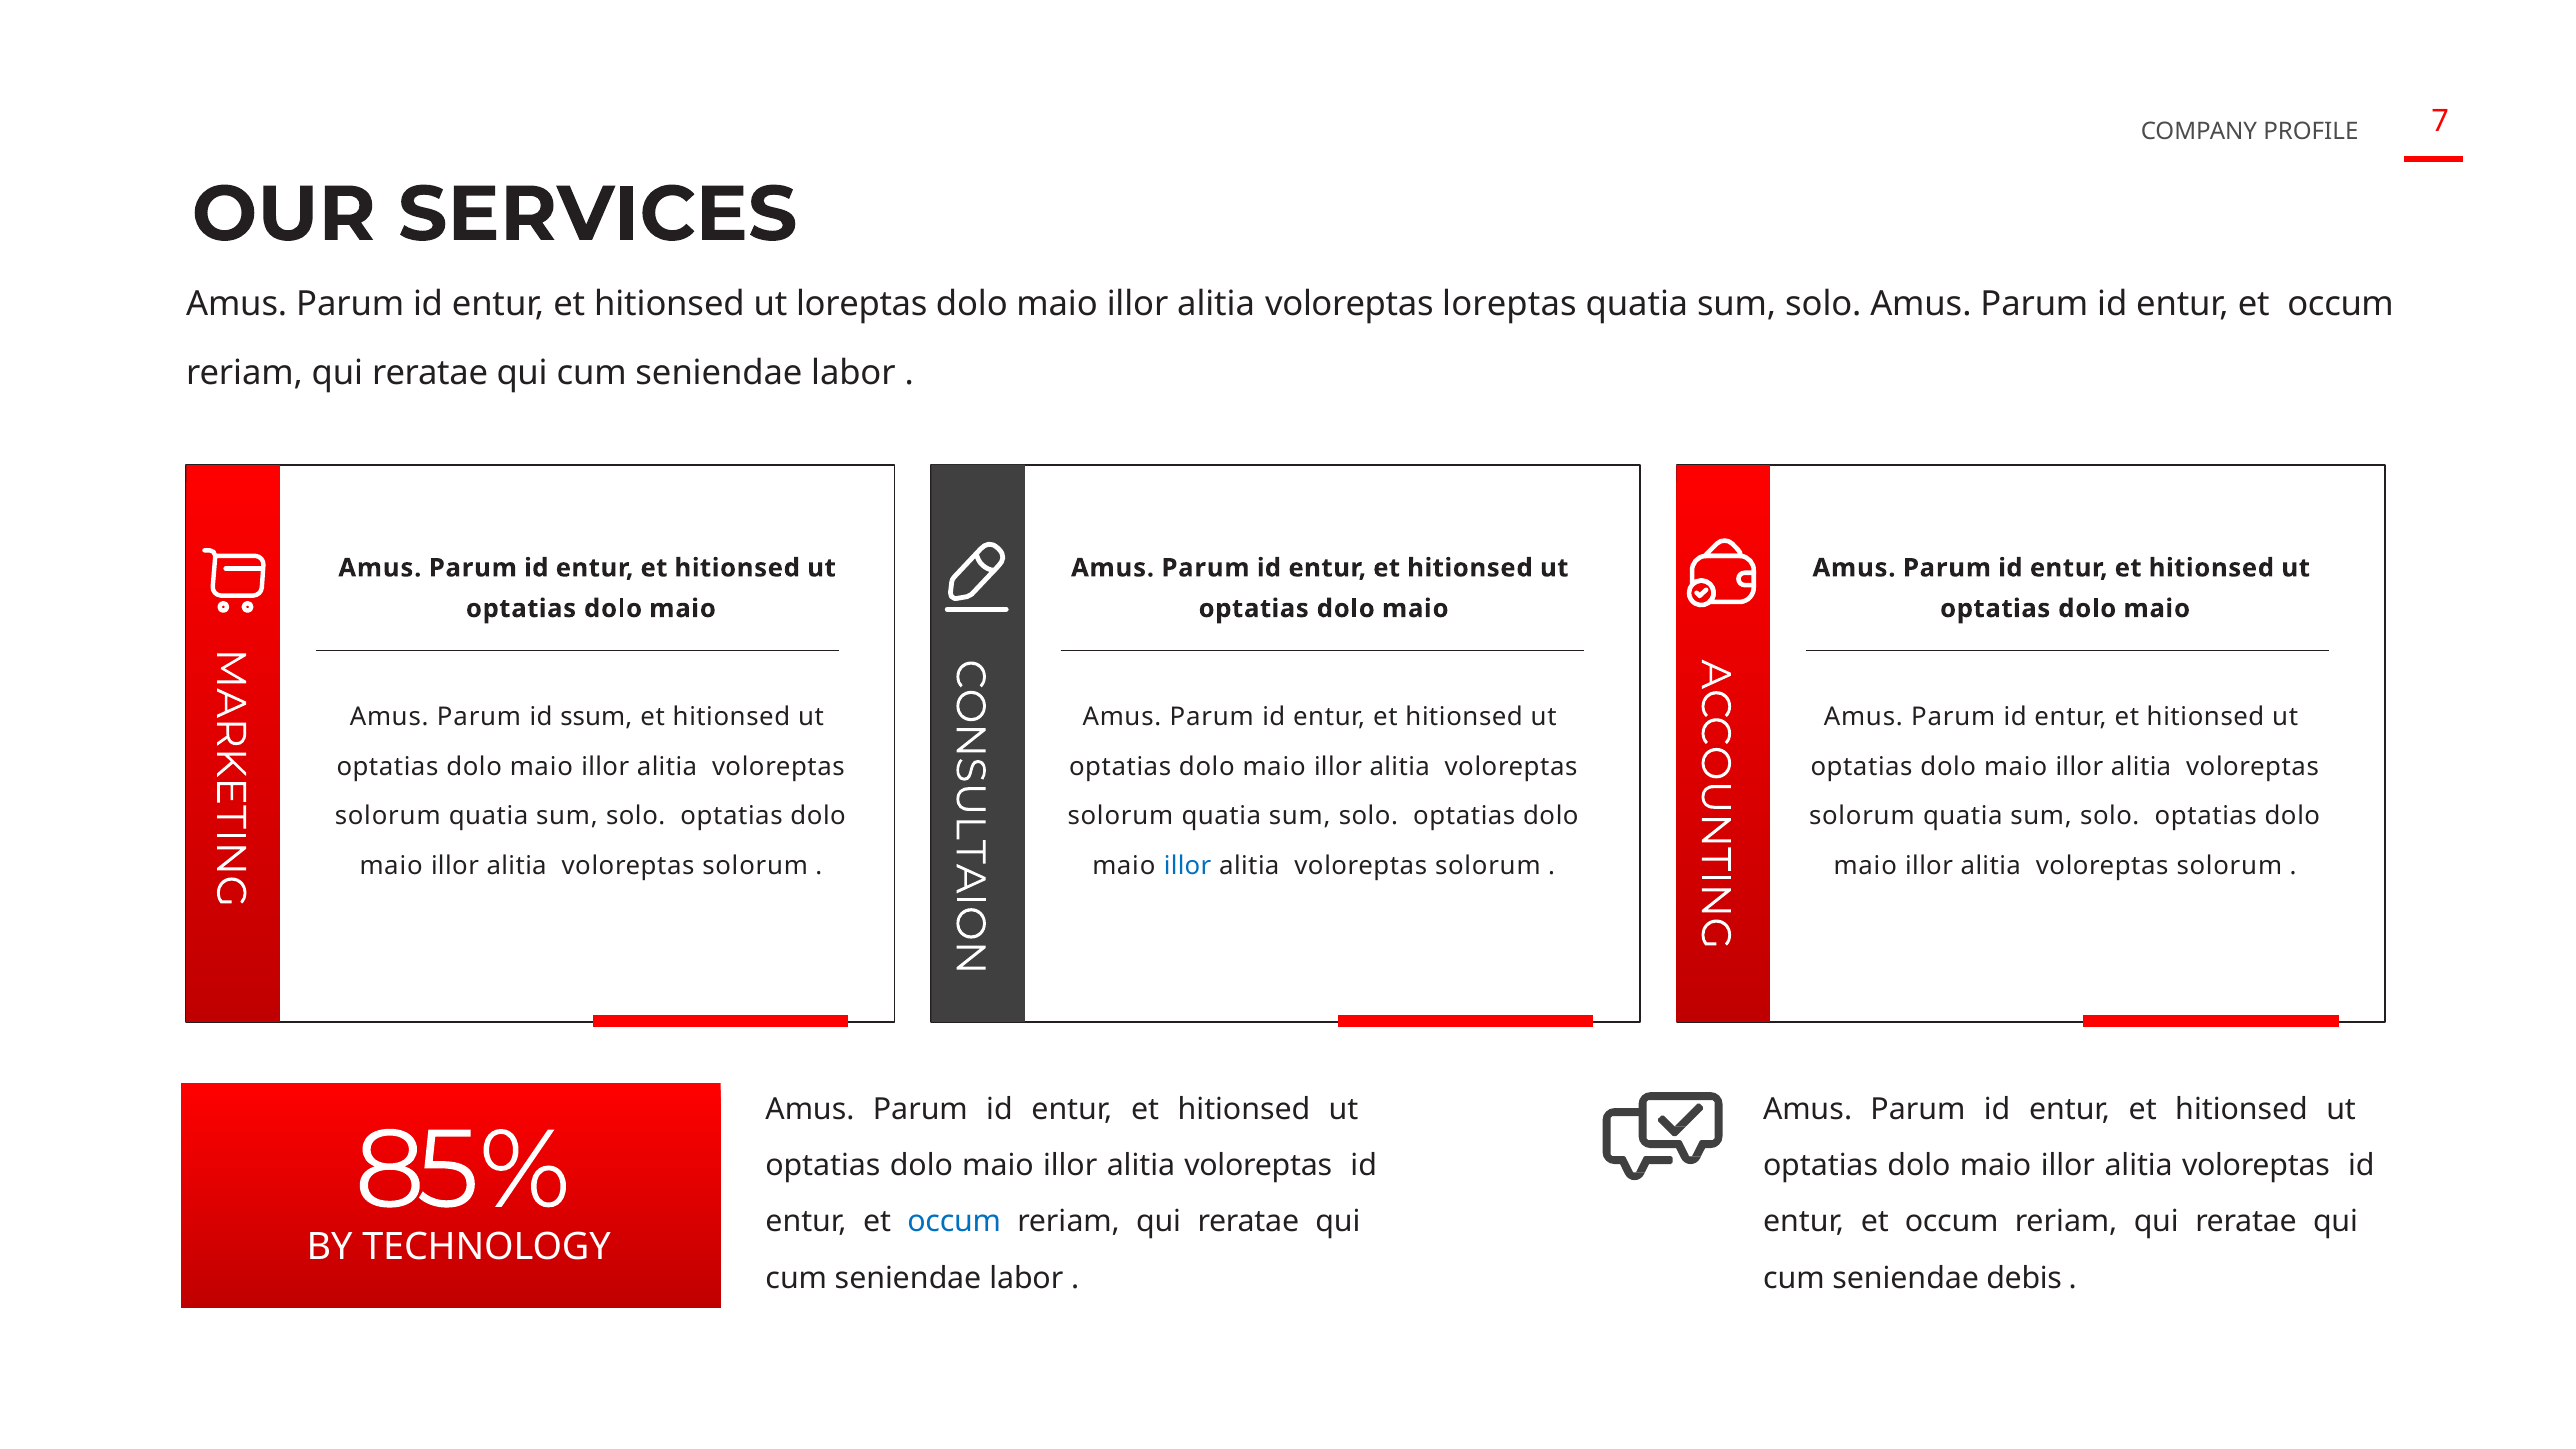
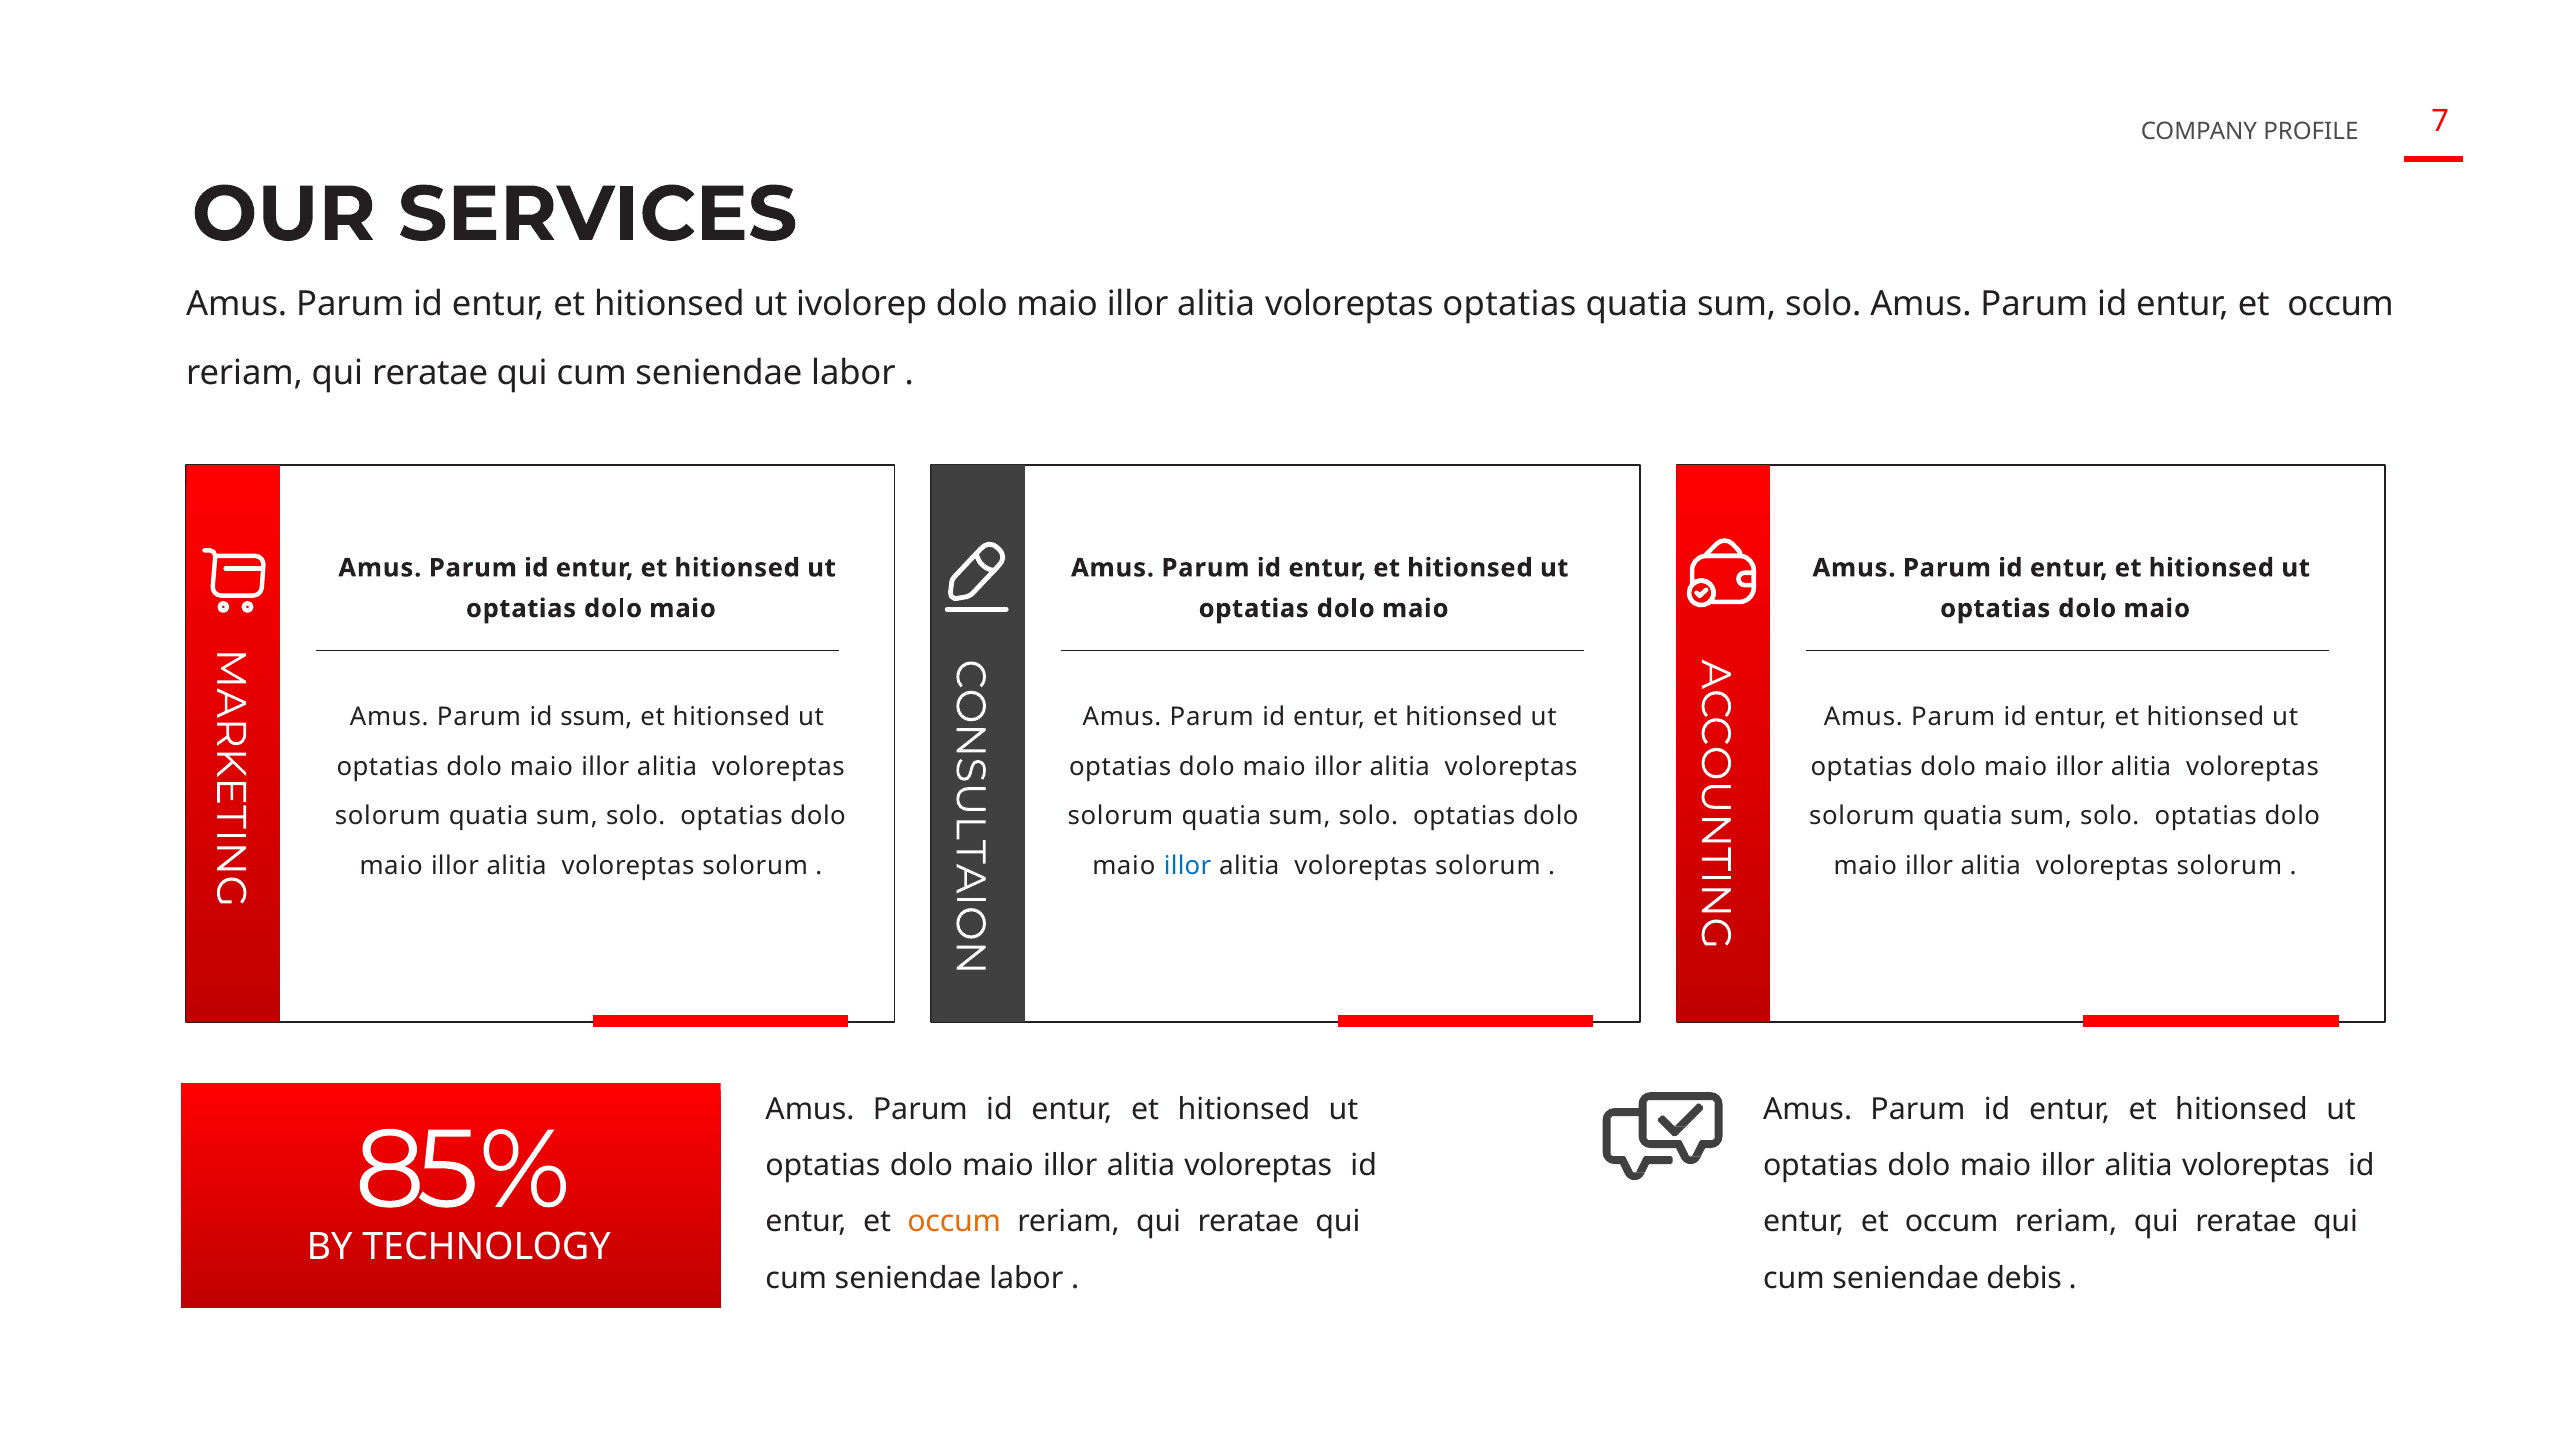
ut loreptas: loreptas -> ivolorep (862, 304)
voloreptas loreptas: loreptas -> optatias (1509, 304)
occum colour: blue -> orange (954, 1222)
